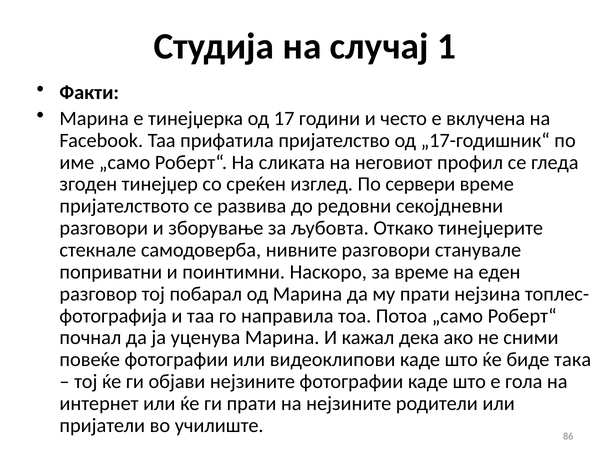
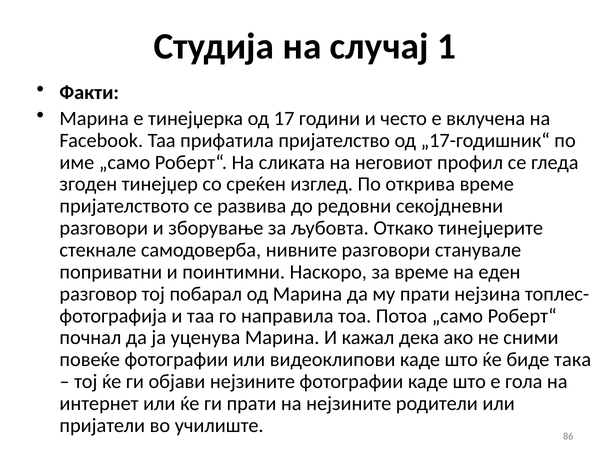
сервери: сервери -> открива (420, 184)
